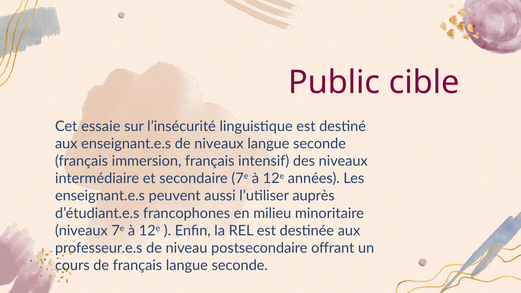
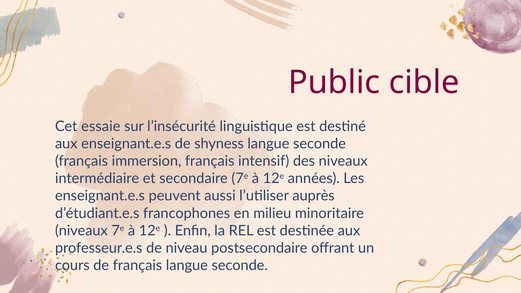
de niveaux: niveaux -> shyness (219, 144)
